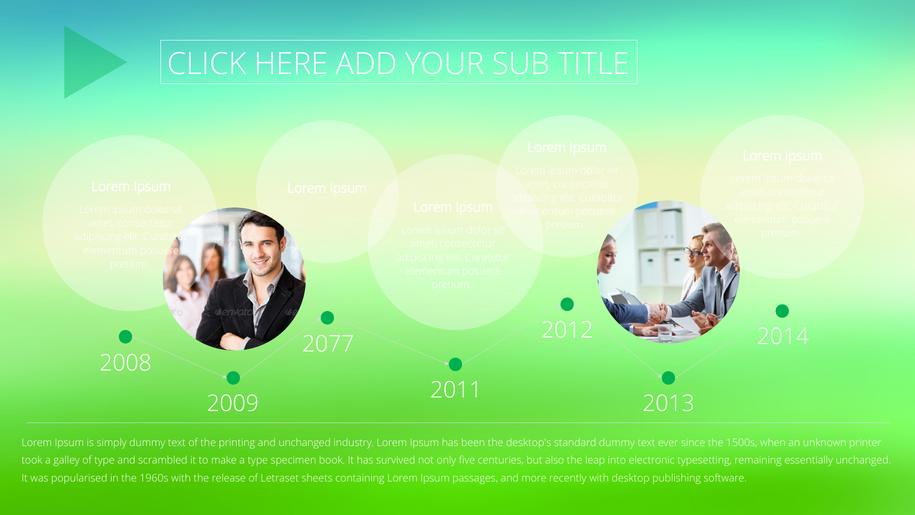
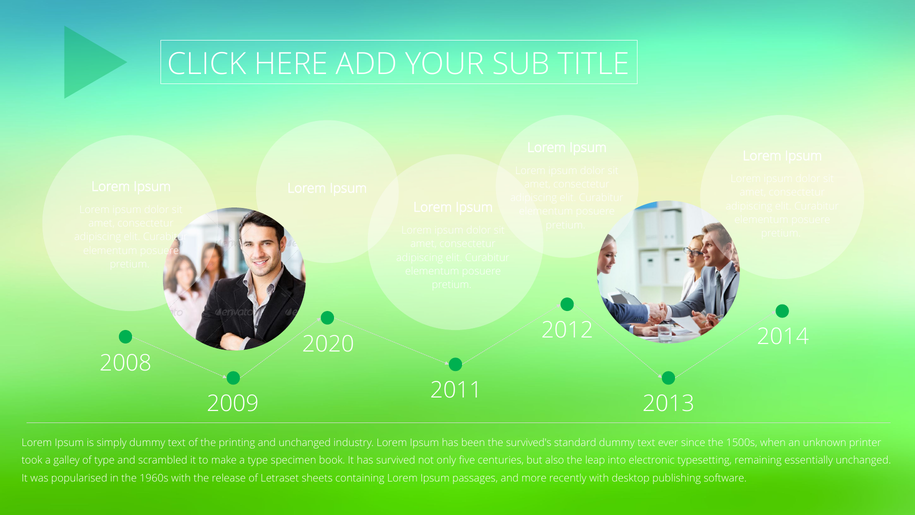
2077: 2077 -> 2020 (328, 344)
desktop's: desktop's -> survived's (529, 443)
